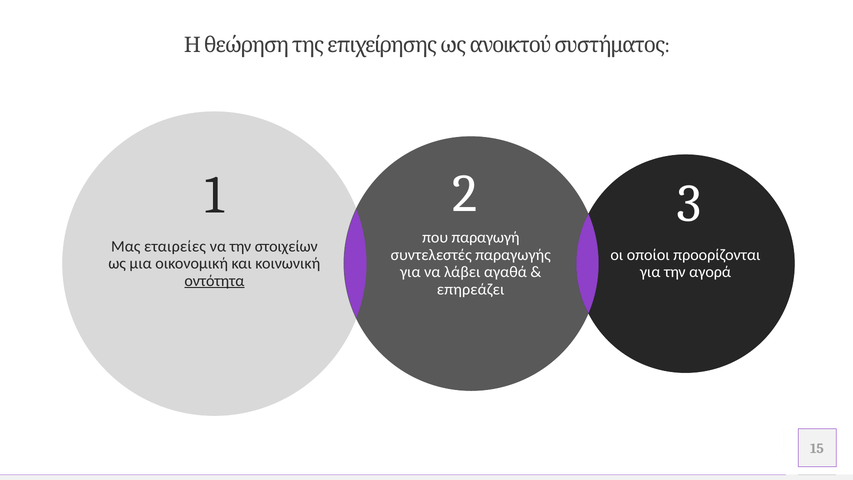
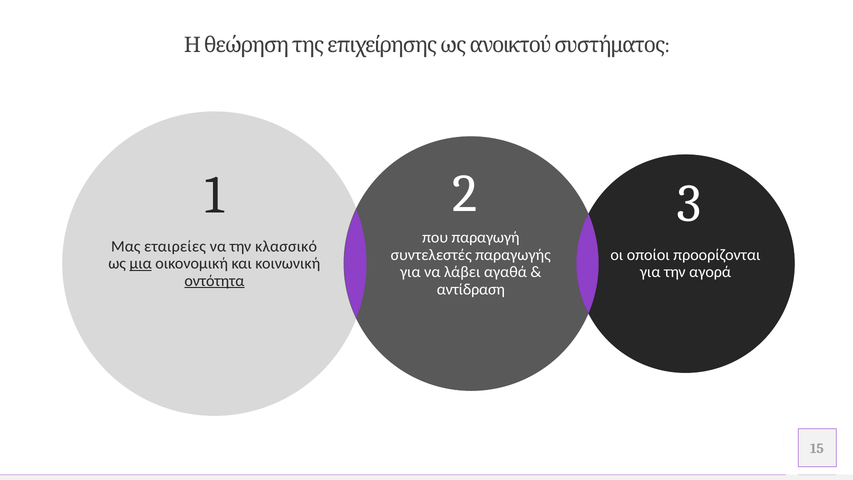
στοιχείων: στοιχείων -> κλασσικό (286, 246)
μια underline: none -> present (141, 263)
επηρεάζει: επηρεάζει -> αντίδραση (471, 289)
